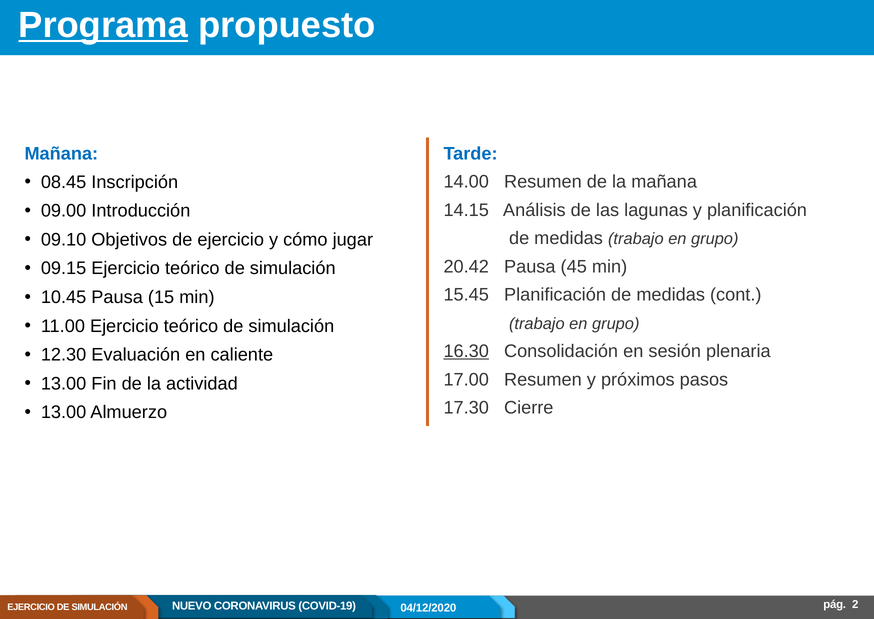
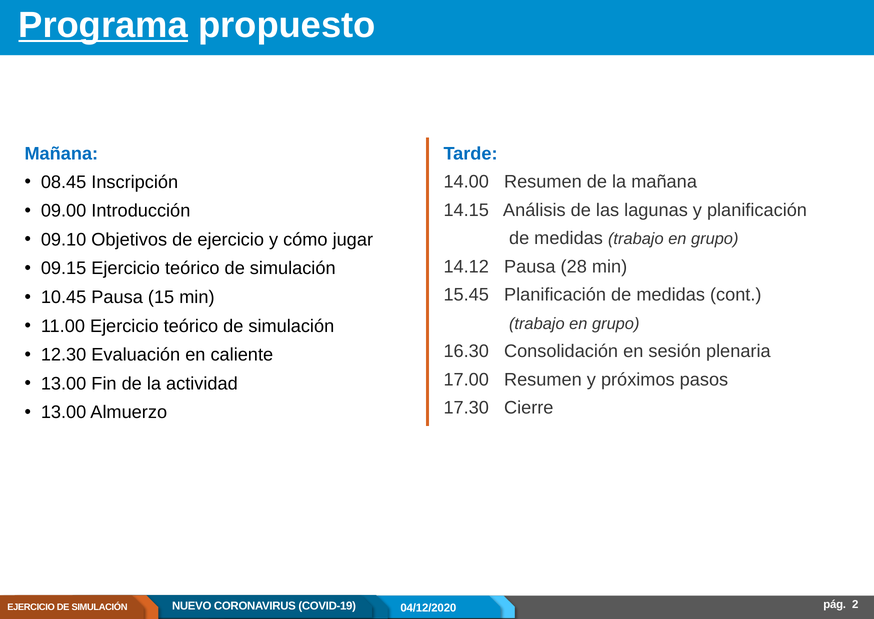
20.42: 20.42 -> 14.12 (466, 266)
45: 45 -> 28 (574, 266)
16.30 underline: present -> none (466, 351)
